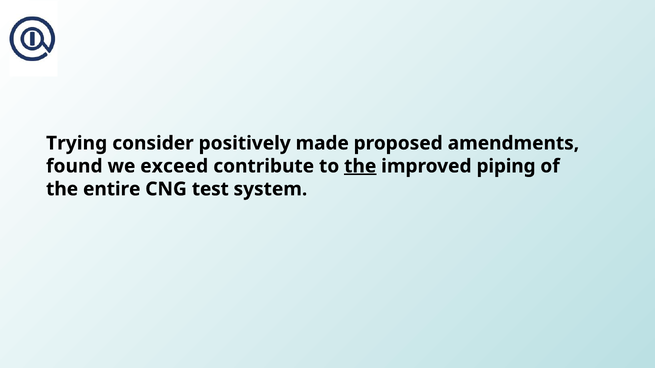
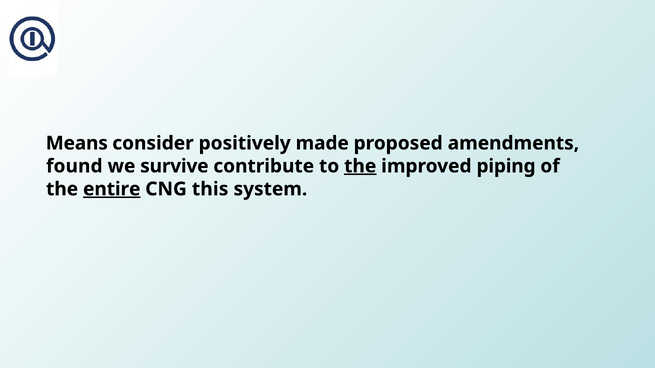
Trying: Trying -> Means (77, 143)
exceed: exceed -> survive (174, 166)
entire underline: none -> present (112, 189)
test: test -> this (210, 189)
